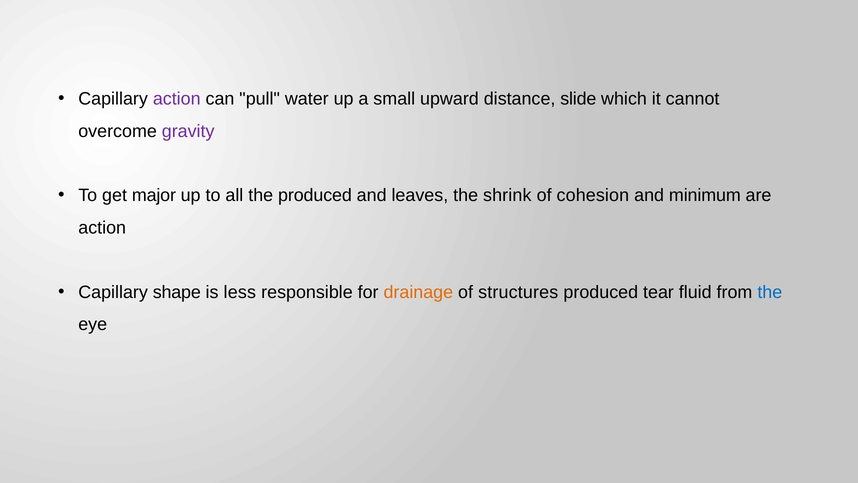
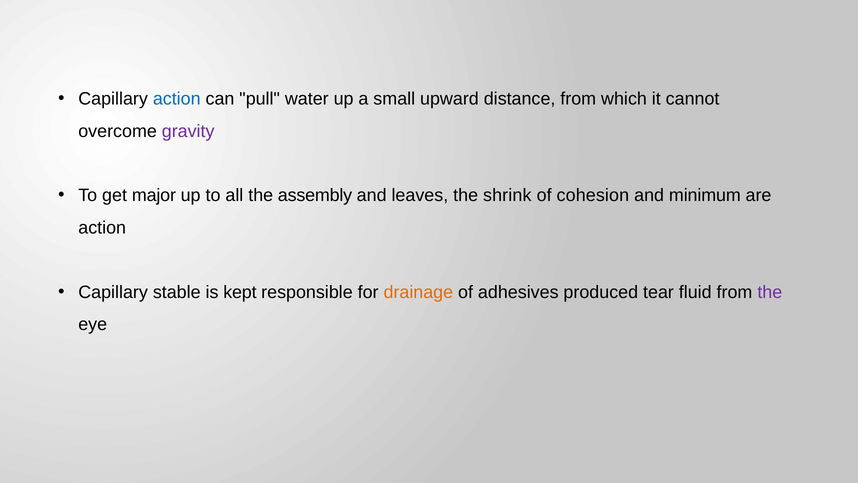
action colour: purple -> blue (177, 99)
distance slide: slide -> from (578, 99)
the produced: produced -> assembly (315, 195)
shape: shape -> stable (177, 292)
less: less -> kept (240, 292)
structures: structures -> adhesives (518, 292)
the colour: blue -> purple (770, 292)
